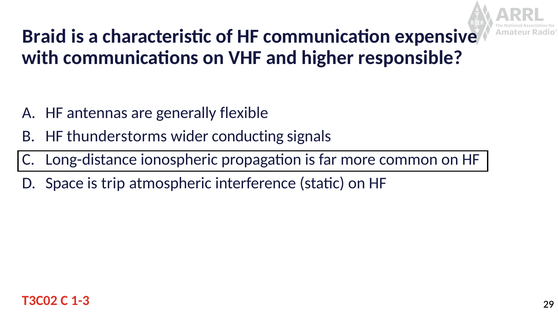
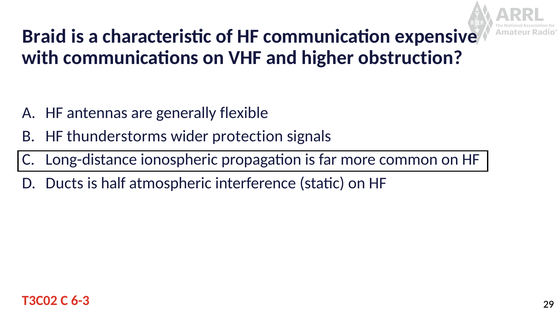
responsible: responsible -> obstruction (410, 58)
conducting: conducting -> protection (248, 136)
Space: Space -> Ducts (64, 183)
trip: trip -> half (113, 183)
1-3: 1-3 -> 6-3 (80, 301)
